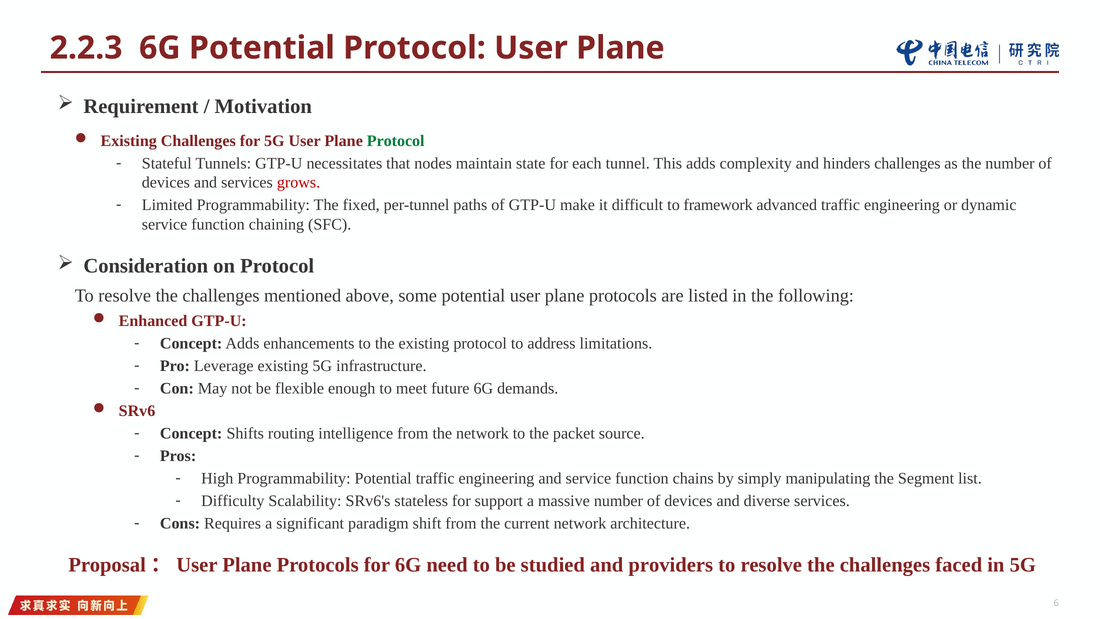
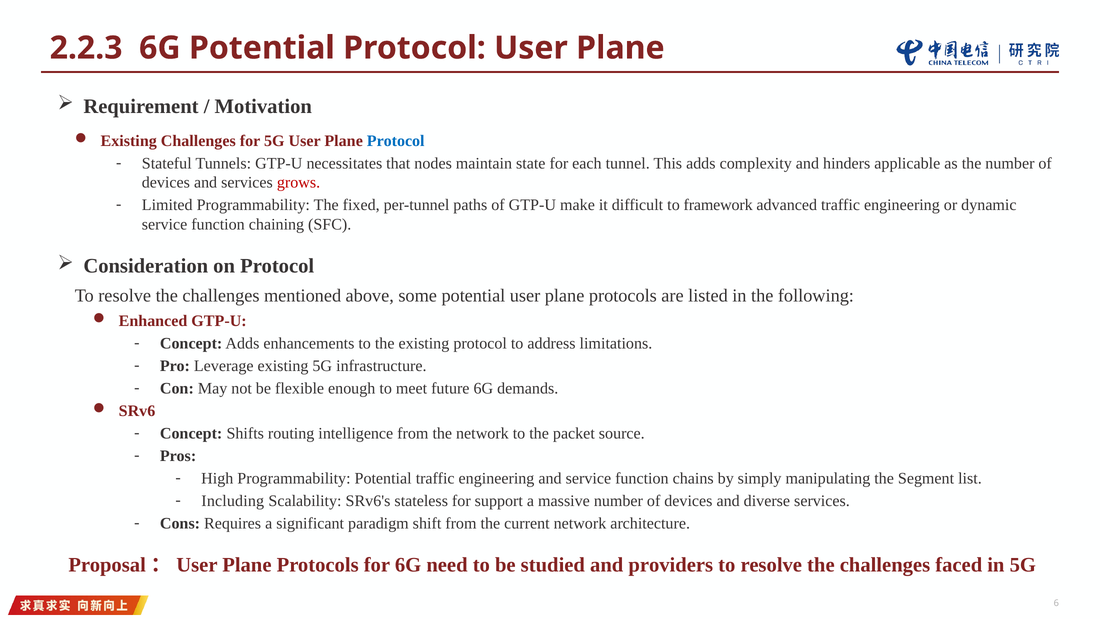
Protocol colour: green -> blue (396, 141)
hinders challenges: challenges -> applicable (907, 163)
Difficulty: Difficulty -> Including (233, 501)
